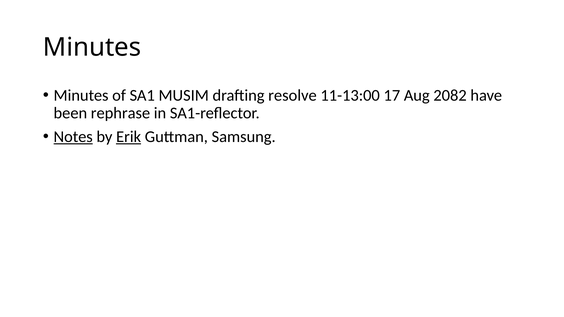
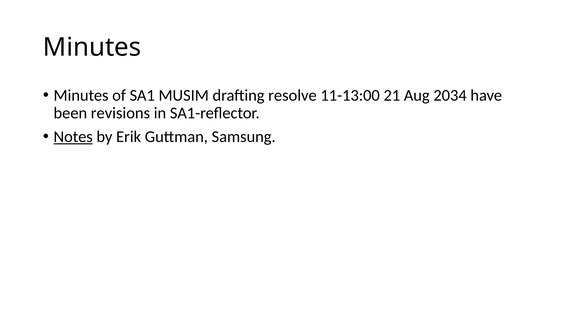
17: 17 -> 21 (392, 95)
2082: 2082 -> 2034 (450, 95)
rephrase: rephrase -> revisions (120, 113)
Erik underline: present -> none (129, 137)
